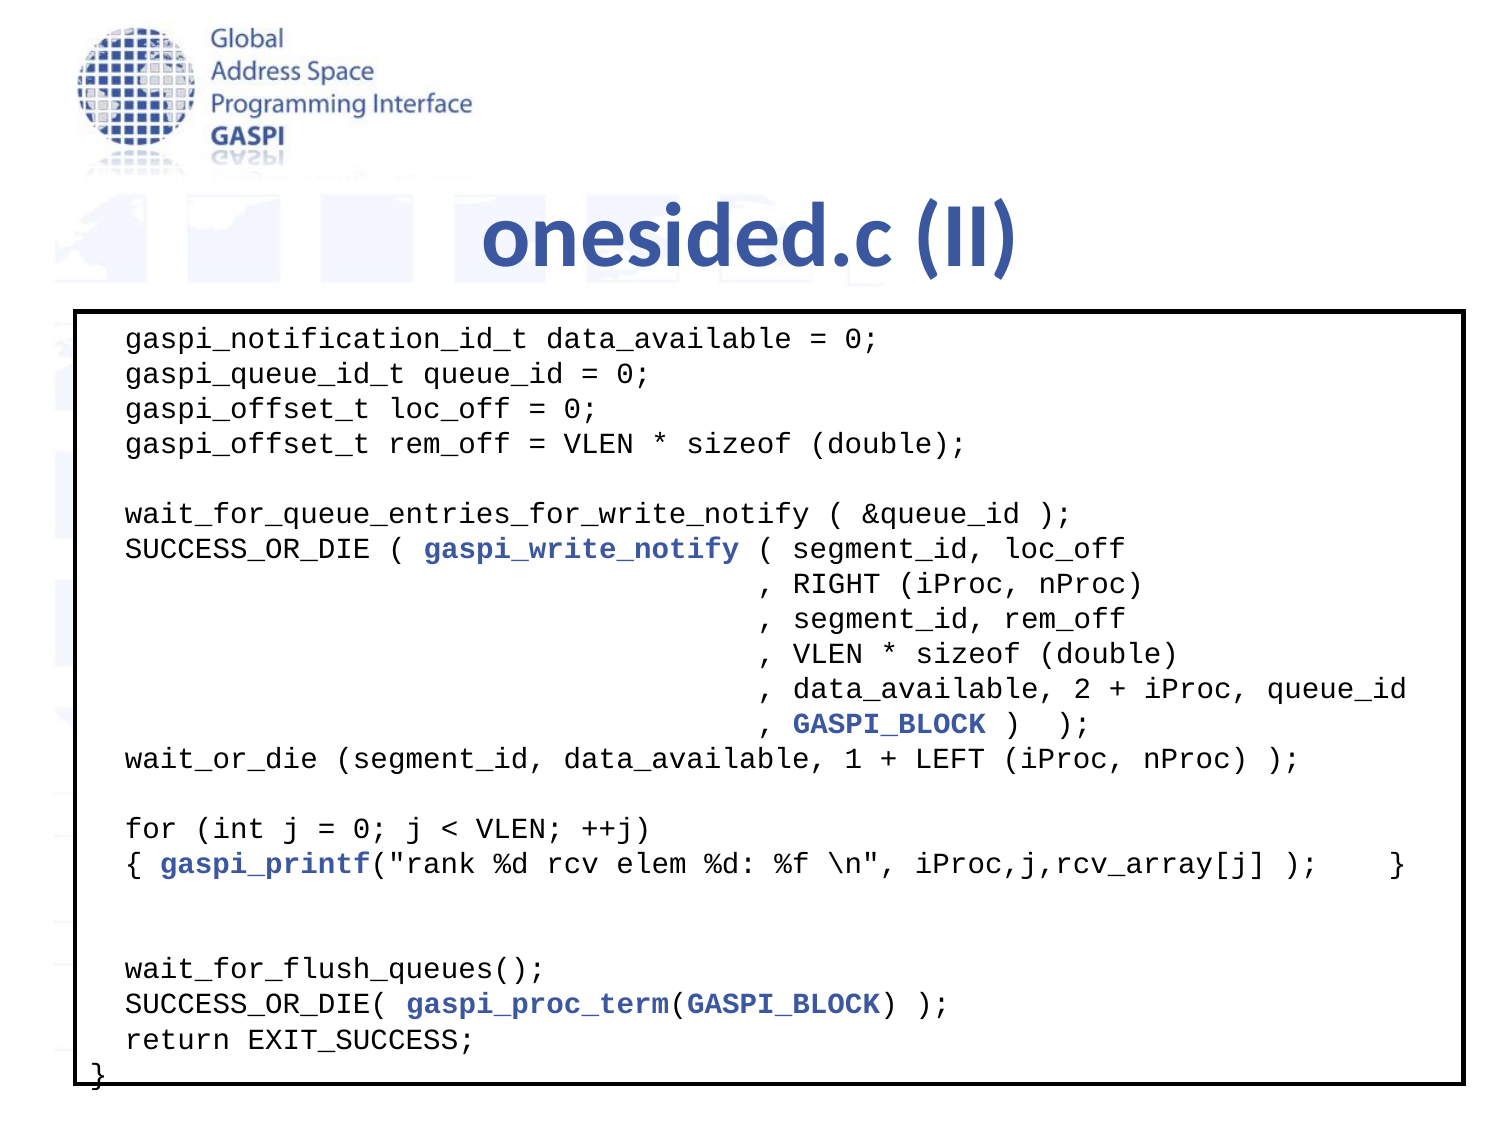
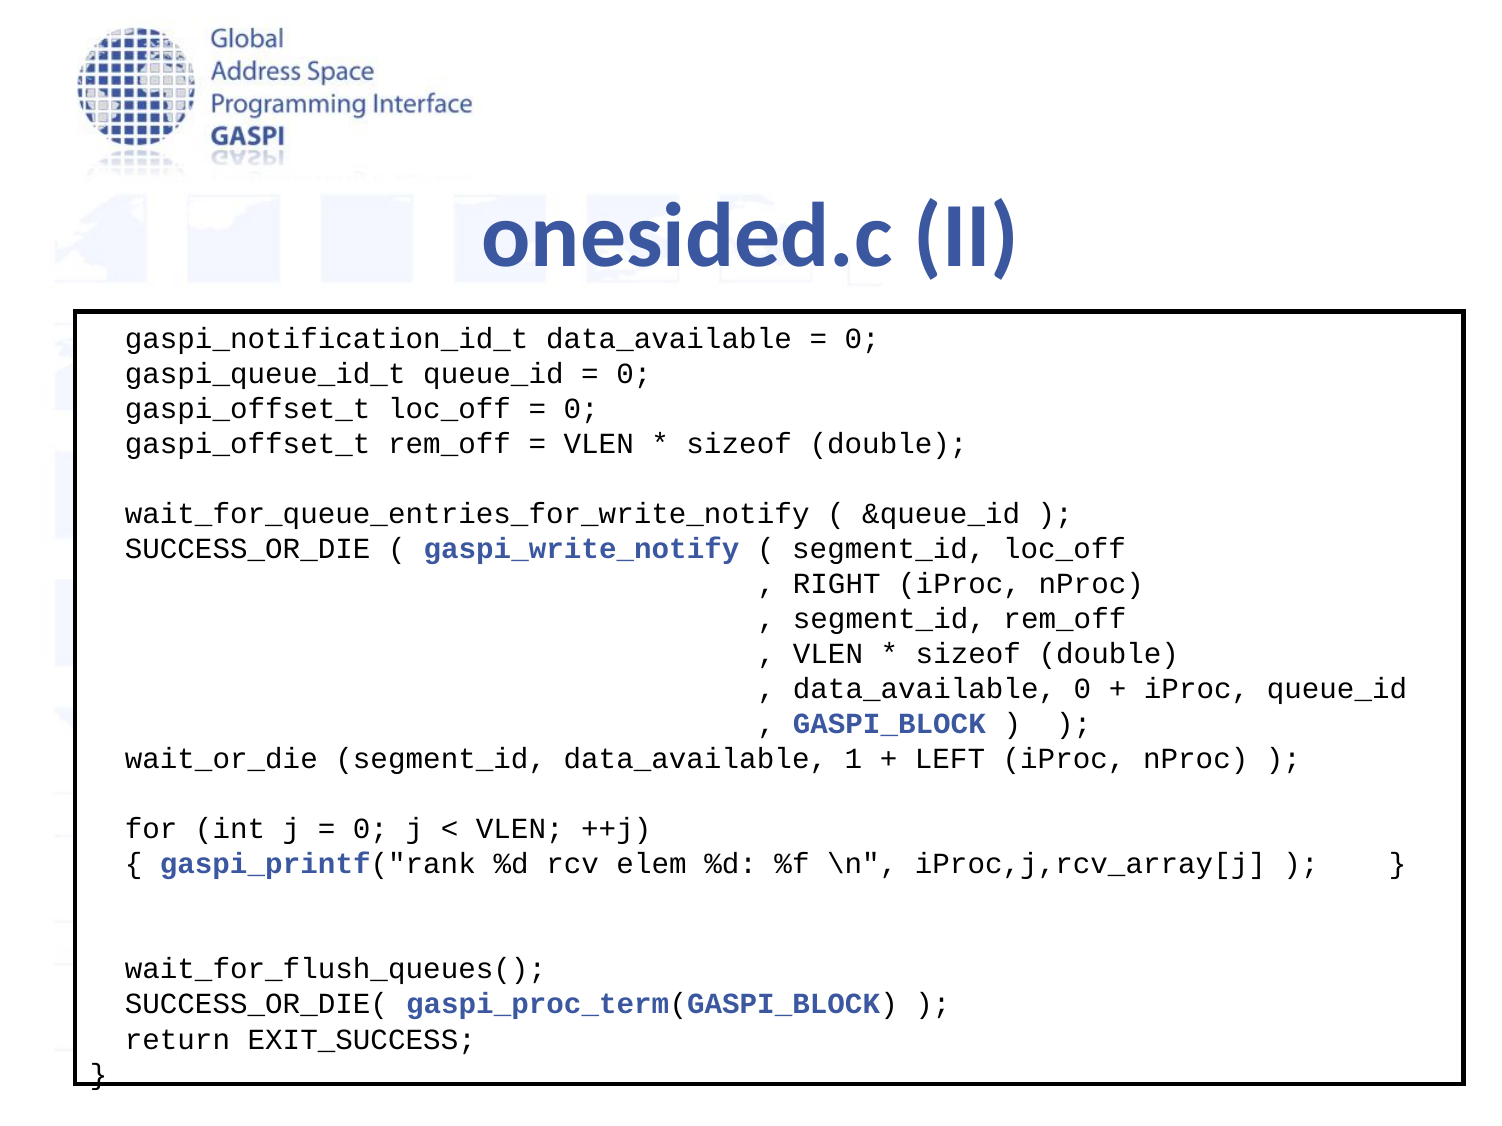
data_available 2: 2 -> 0 (1082, 689)
